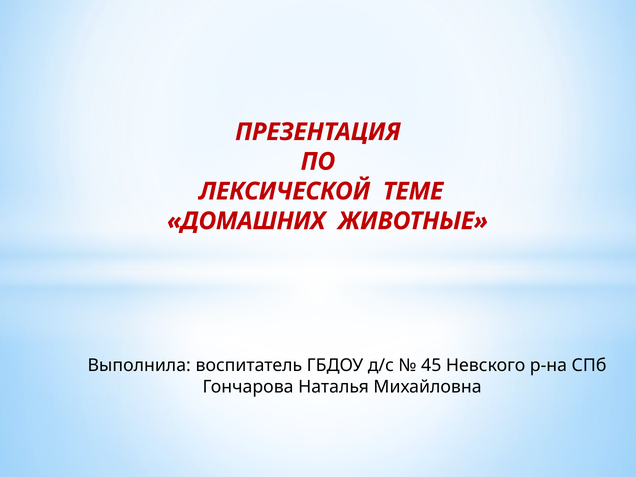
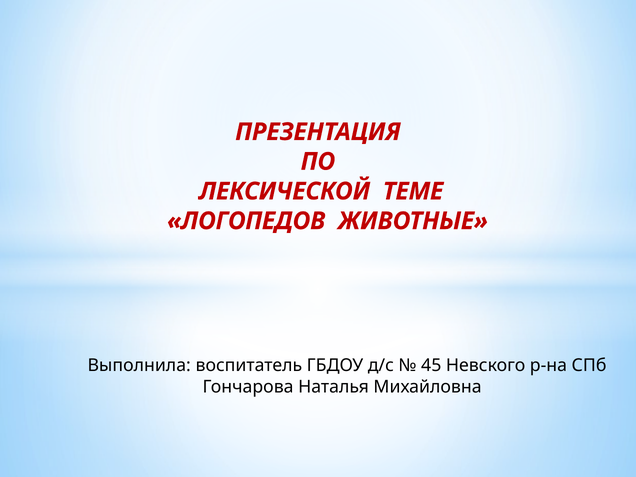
ДОМАШНИХ: ДОМАШНИХ -> ЛОГОПЕДОВ (246, 221)
